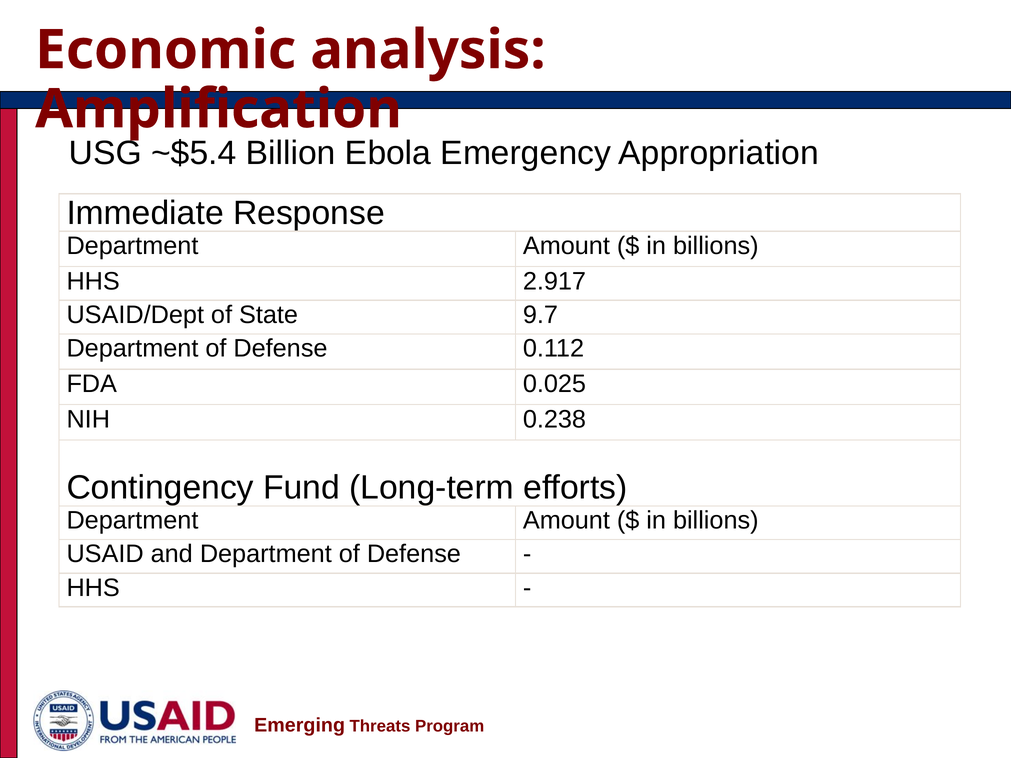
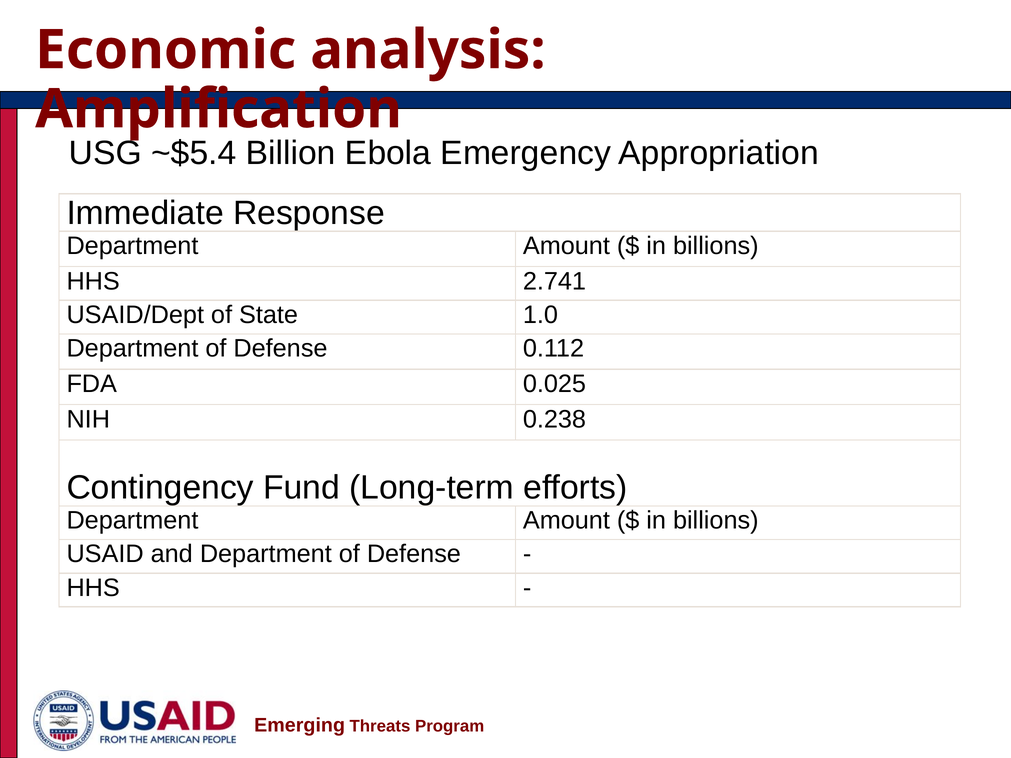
2.917: 2.917 -> 2.741 (554, 281)
9.7: 9.7 -> 1.0 (540, 315)
